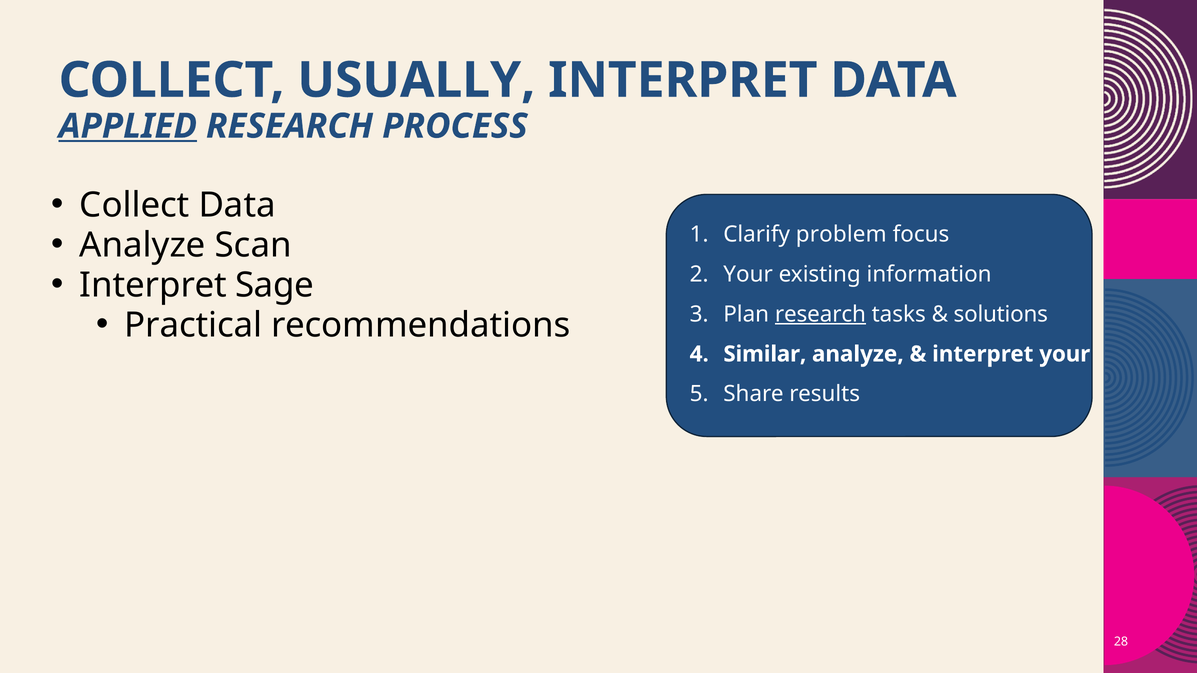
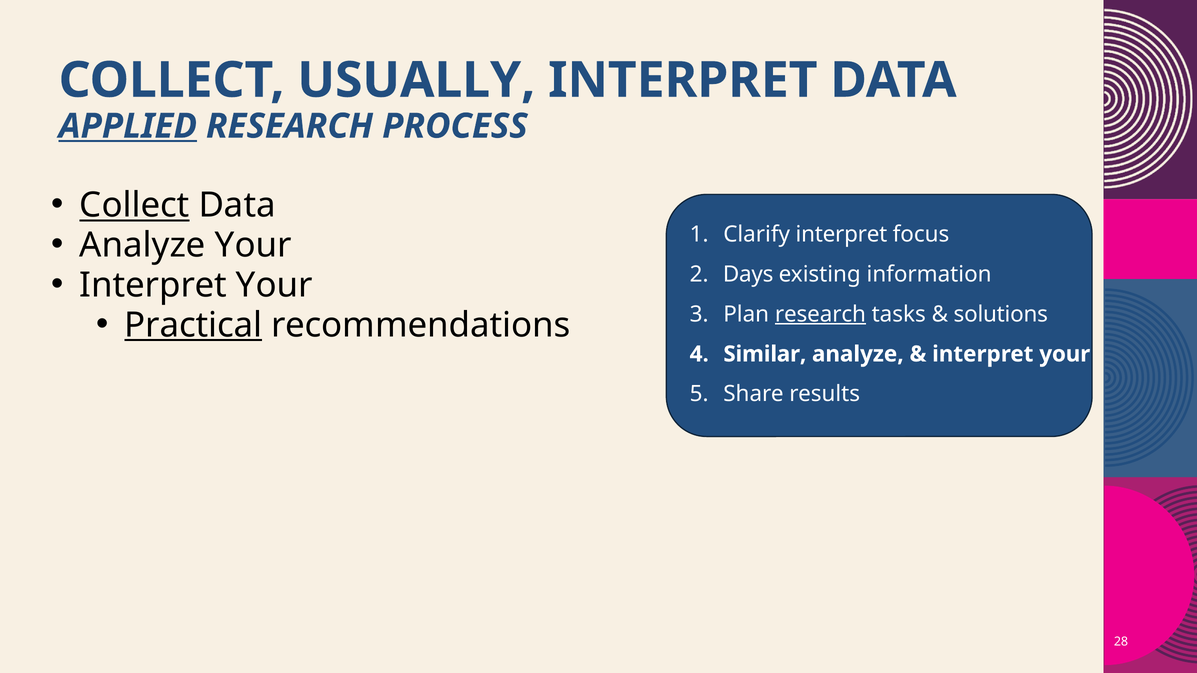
Collect underline: none -> present (135, 205)
Analyze Scan: Scan -> Your (253, 245)
Clarify problem: problem -> interpret (841, 235)
Sage: Sage -> Your (274, 285)
Your: Your -> Days (748, 274)
Practical underline: none -> present (193, 325)
